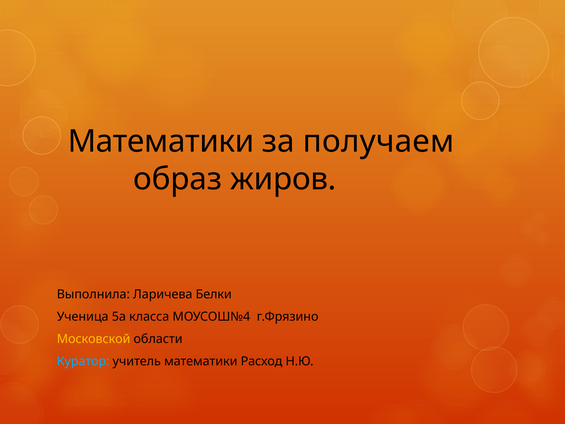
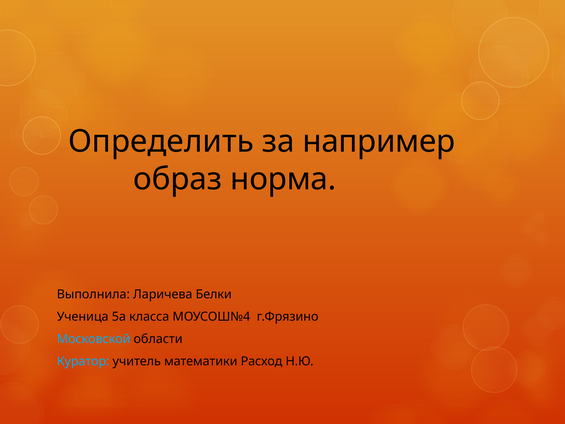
Математики: Математики -> Определить (161, 141)
получаем: получаем -> например (379, 141)
жиров: жиров -> норма (283, 179)
Московской colour: yellow -> light blue (94, 339)
